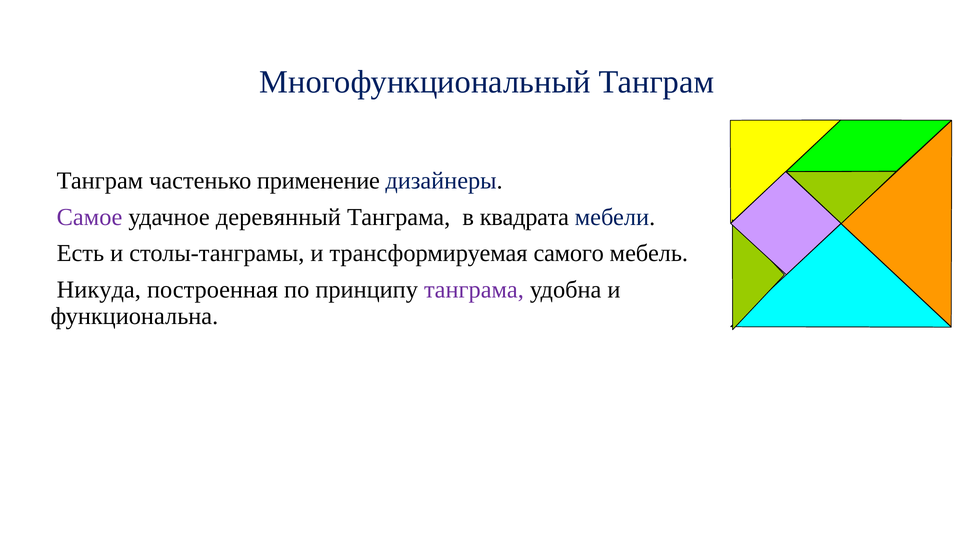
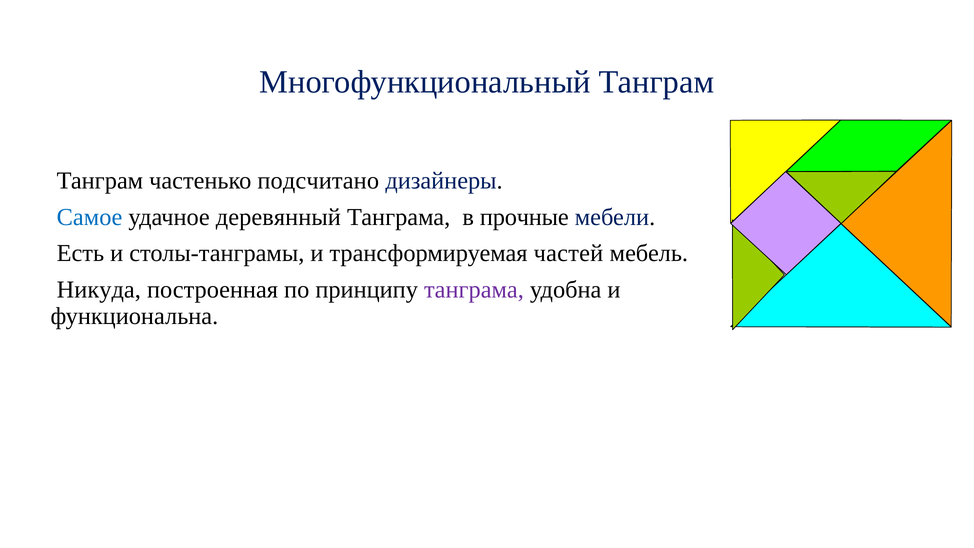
применение: применение -> подсчитано (318, 181)
Самое colour: purple -> blue (90, 217)
квадрата: квадрата -> прочные (524, 217)
самого: самого -> частей (568, 253)
